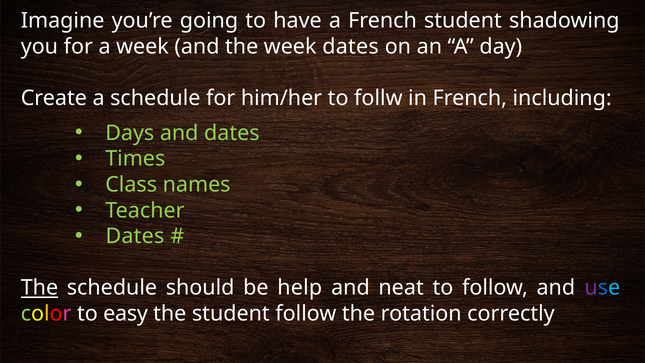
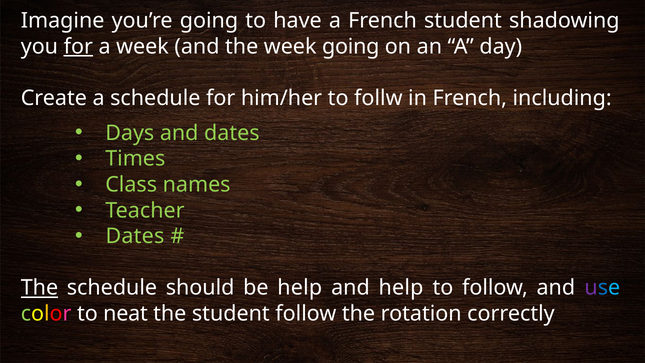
for underline: none -> present (78, 47)
week dates: dates -> going (351, 47)
and neat: neat -> help (401, 288)
easy: easy -> neat (126, 314)
